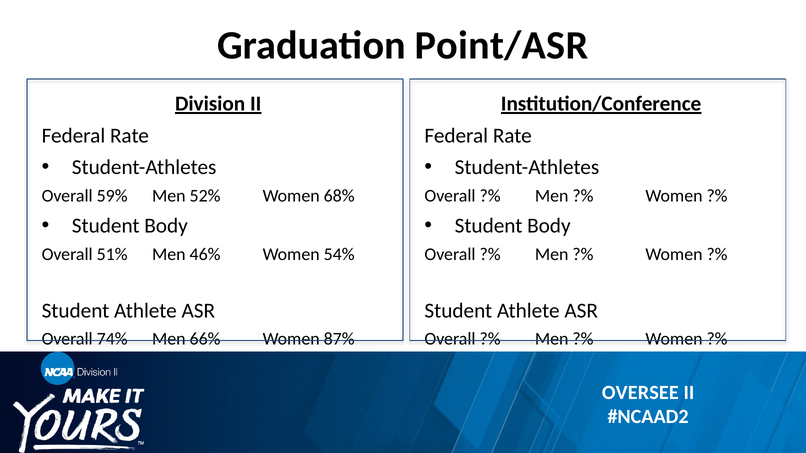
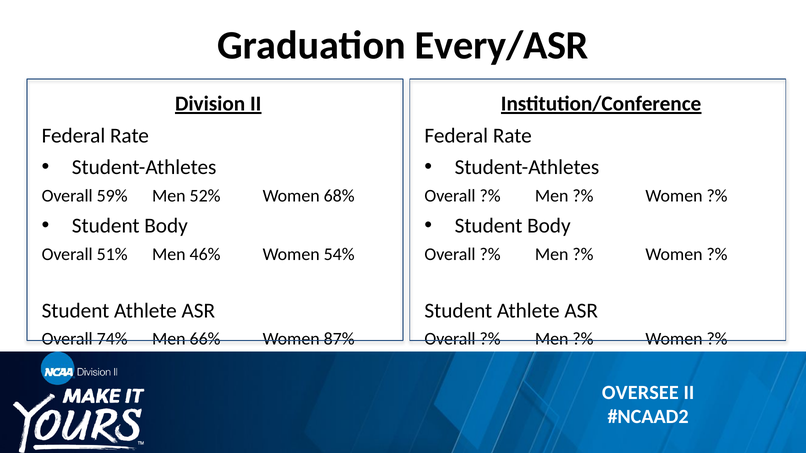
Point/ASR: Point/ASR -> Every/ASR (502, 46)
